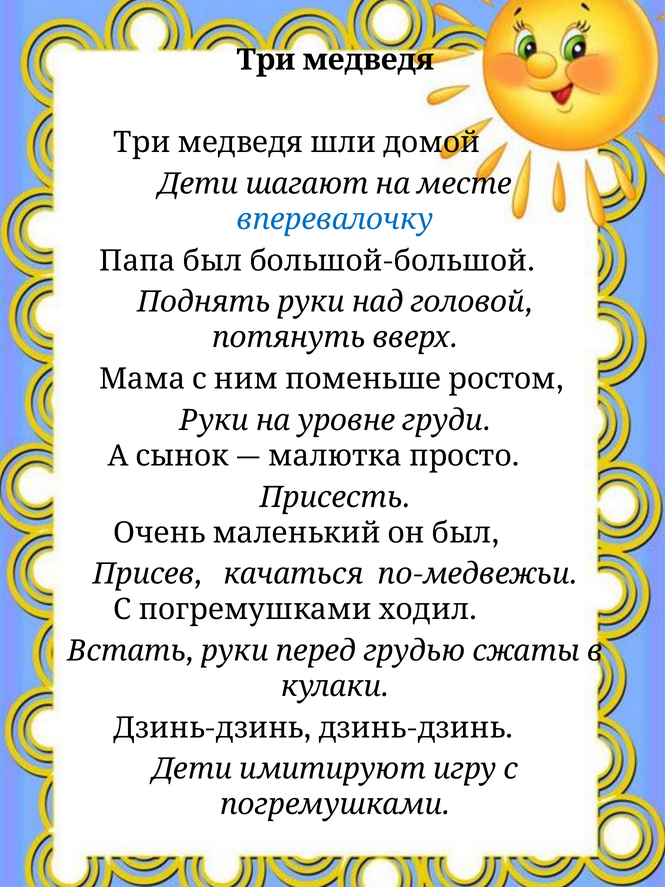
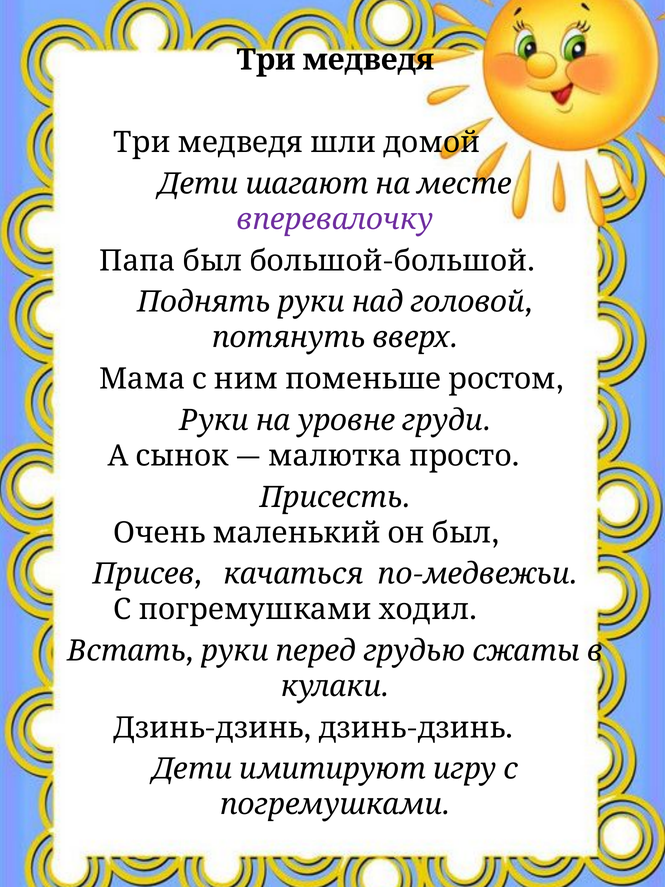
вперевалочку colour: blue -> purple (335, 219)
